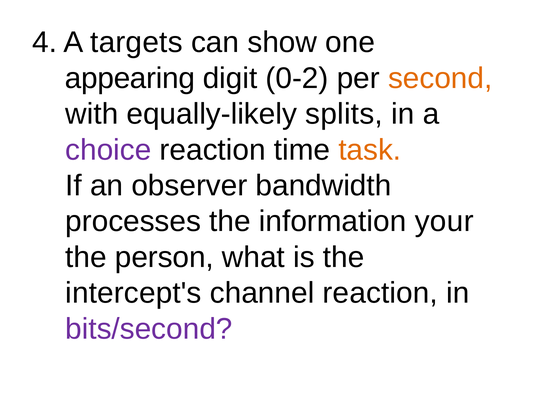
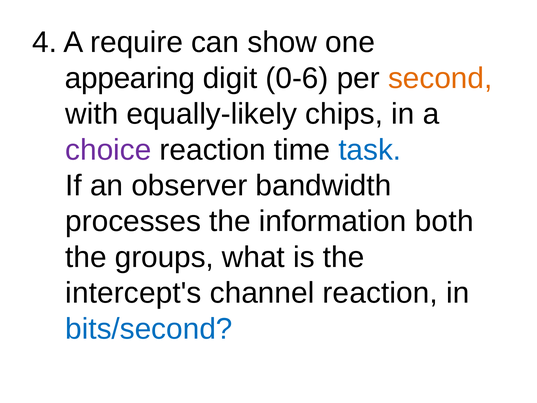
targets: targets -> require (137, 42)
0-2: 0-2 -> 0-6 (297, 78)
splits: splits -> chips (344, 114)
task colour: orange -> blue (370, 150)
your: your -> both (444, 221)
person: person -> groups (164, 257)
bits/second colour: purple -> blue (149, 329)
